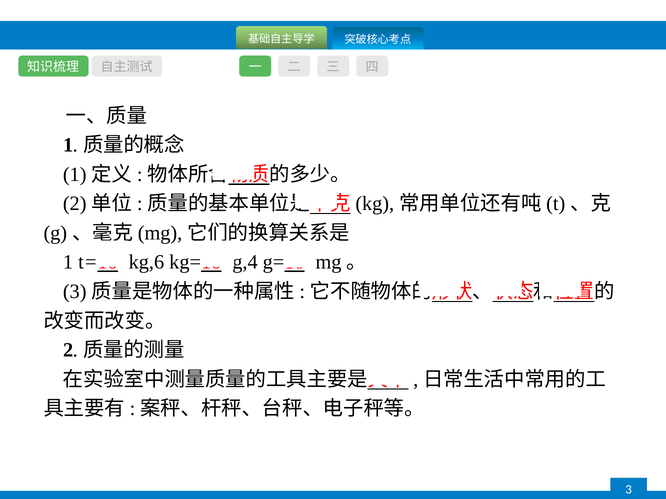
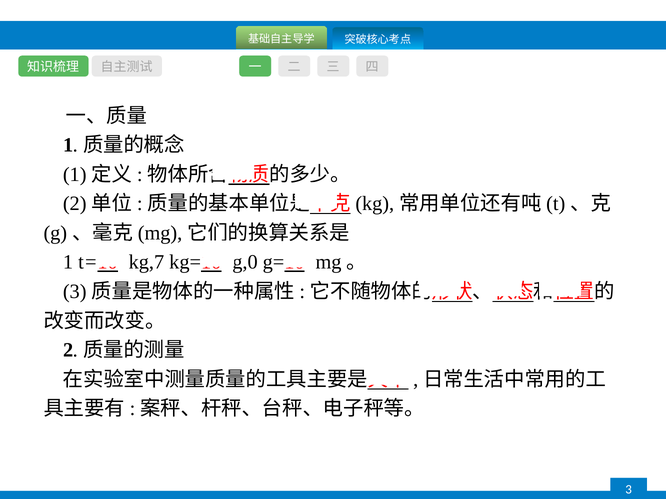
kg,6: kg,6 -> kg,7 (146, 263)
g,4: g,4 -> g,0 (245, 263)
